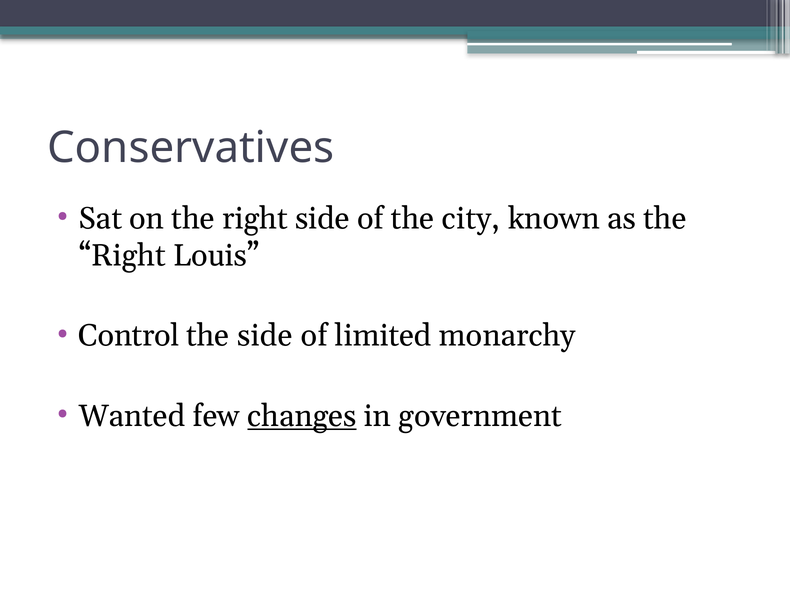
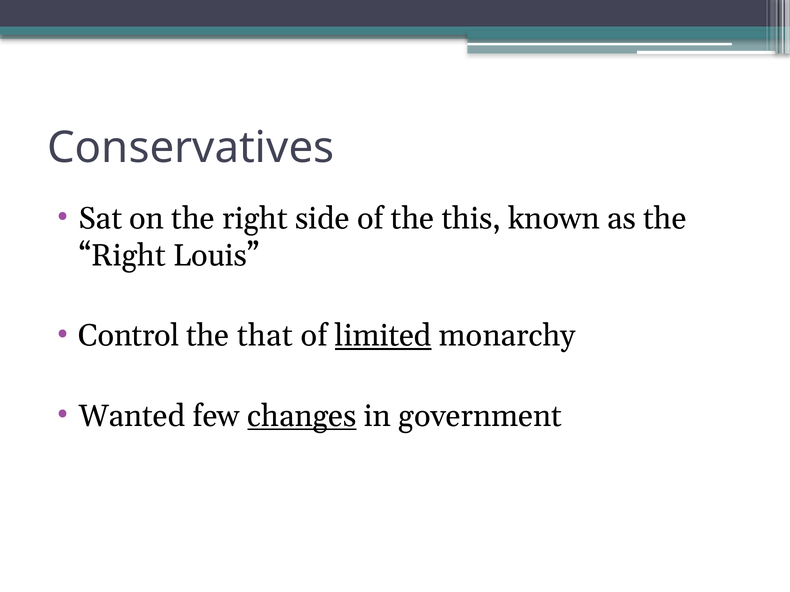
city: city -> this (471, 219)
the side: side -> that (265, 336)
limited underline: none -> present (383, 336)
